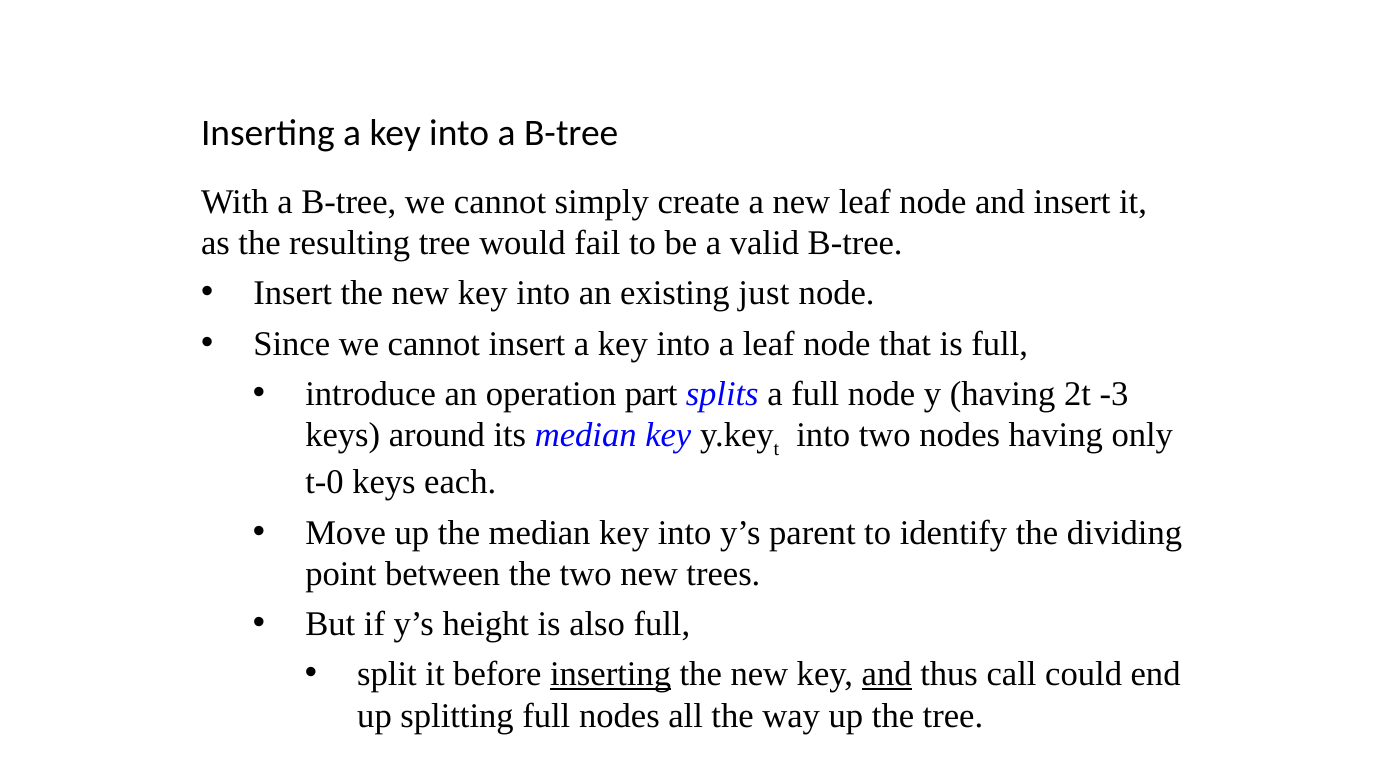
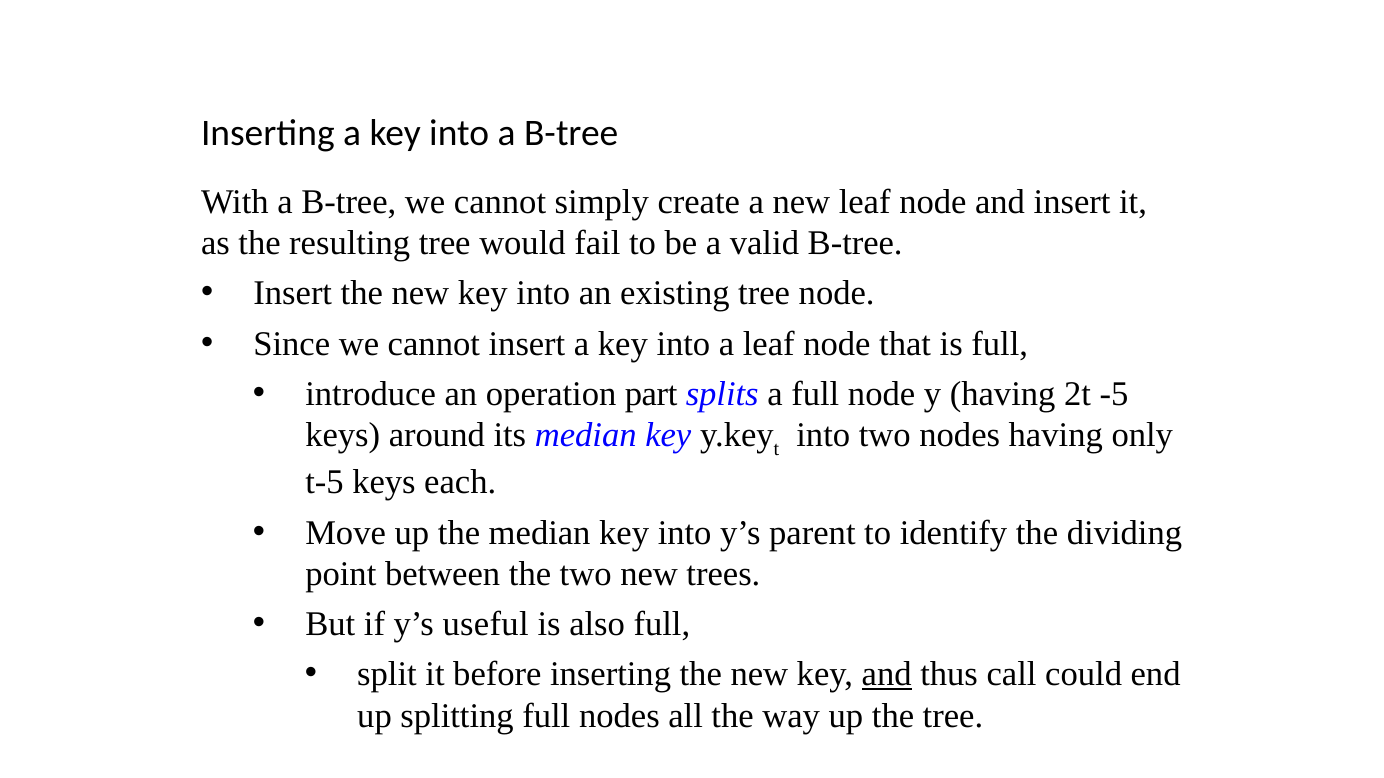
existing just: just -> tree (764, 294)
-3: -3 -> -5 (1114, 394)
t-0: t-0 -> t-5 (325, 483)
height: height -> useful (486, 625)
inserting underline: present -> none (611, 675)
